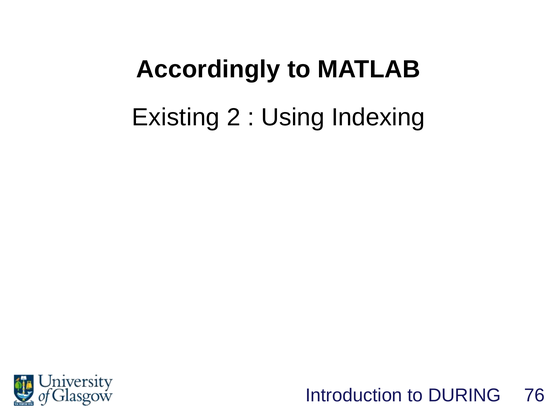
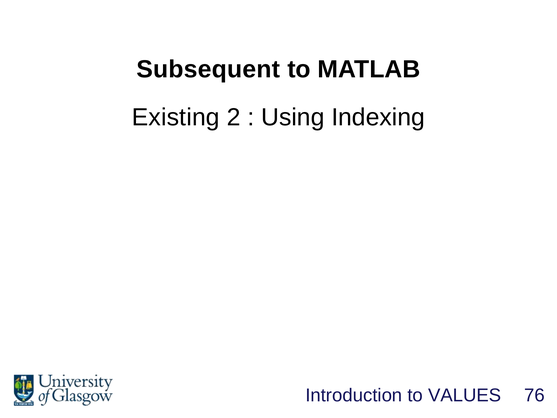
Accordingly: Accordingly -> Subsequent (208, 69)
DURING: DURING -> VALUES (465, 395)
